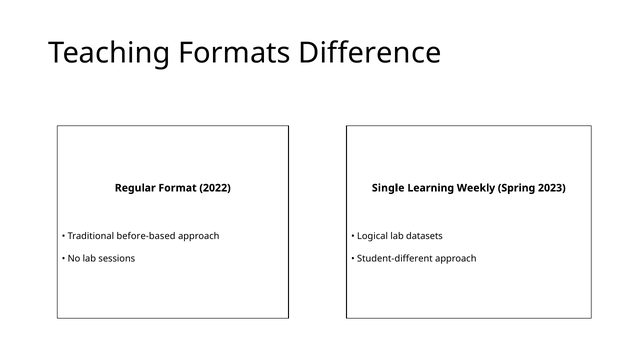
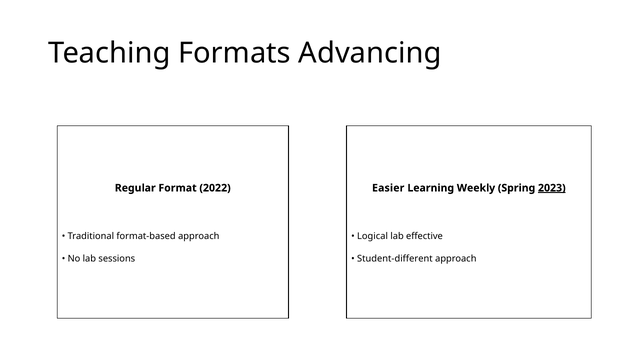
Difference: Difference -> Advancing (370, 53)
Single: Single -> Easier (388, 188)
2023 underline: none -> present (552, 188)
before-based: before-based -> format-based (146, 236)
datasets: datasets -> effective (424, 236)
